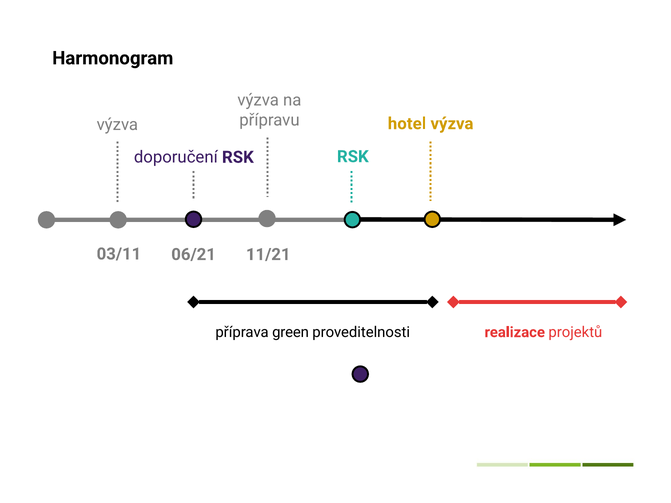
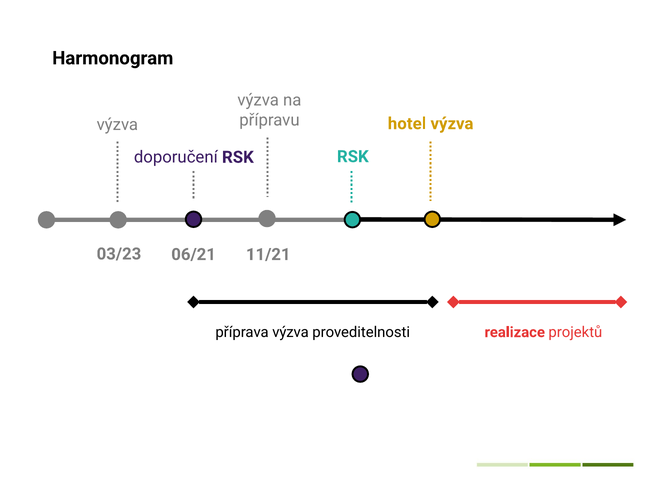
03/11: 03/11 -> 03/23 (119, 254)
příprava green: green -> výzva (291, 332)
